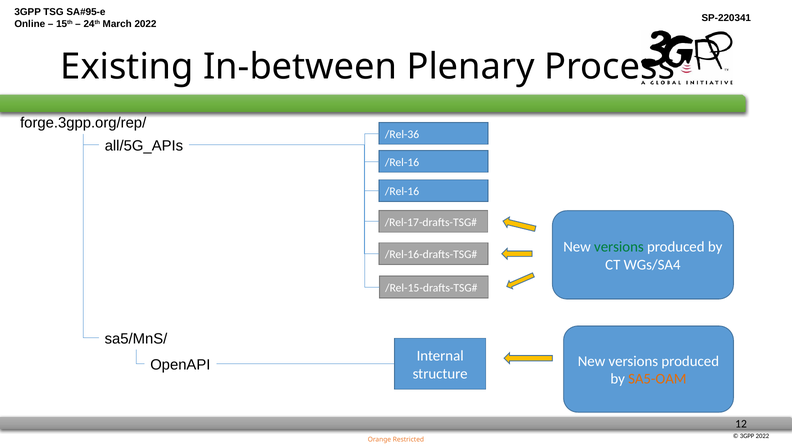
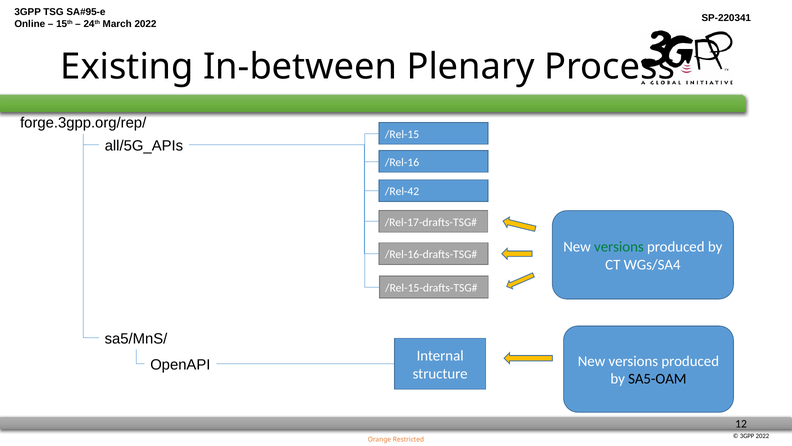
/Rel-36: /Rel-36 -> /Rel-15 (402, 134)
/Rel-16: /Rel-16 -> /Rel-42 (402, 191)
SA5-OAM colour: orange -> black (657, 379)
